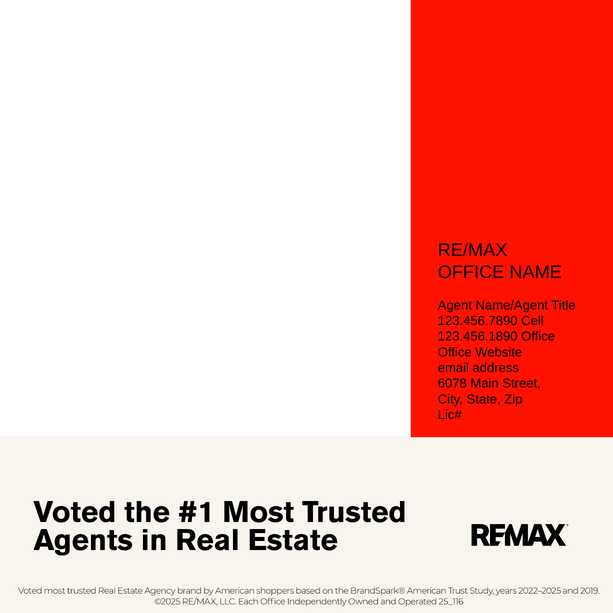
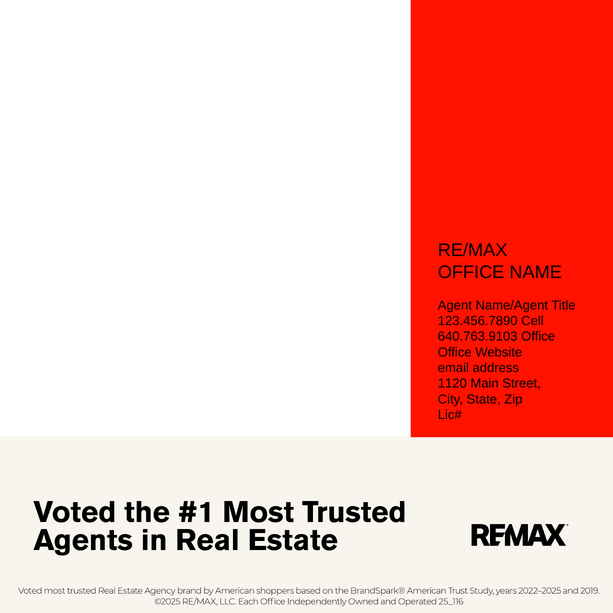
123.456.1890: 123.456.1890 -> 640.763.9103 (478, 337)
6078: 6078 -> 1120 (452, 384)
